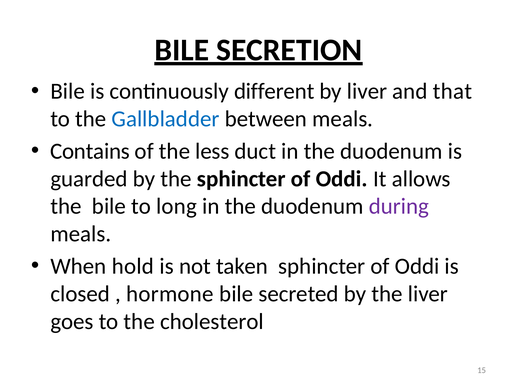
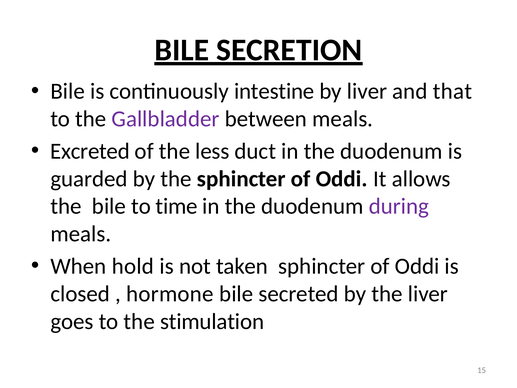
different: different -> intestine (274, 91)
Gallbladder colour: blue -> purple (166, 119)
Contains: Contains -> Excreted (90, 151)
long: long -> time (177, 206)
cholesterol: cholesterol -> stimulation (212, 321)
